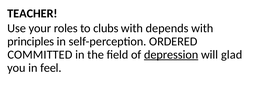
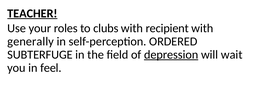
TEACHER underline: none -> present (32, 13)
depends: depends -> recipient (167, 28)
principles: principles -> generally (31, 41)
COMMITTED: COMMITTED -> SUBTERFUGE (40, 55)
glad: glad -> wait (232, 55)
